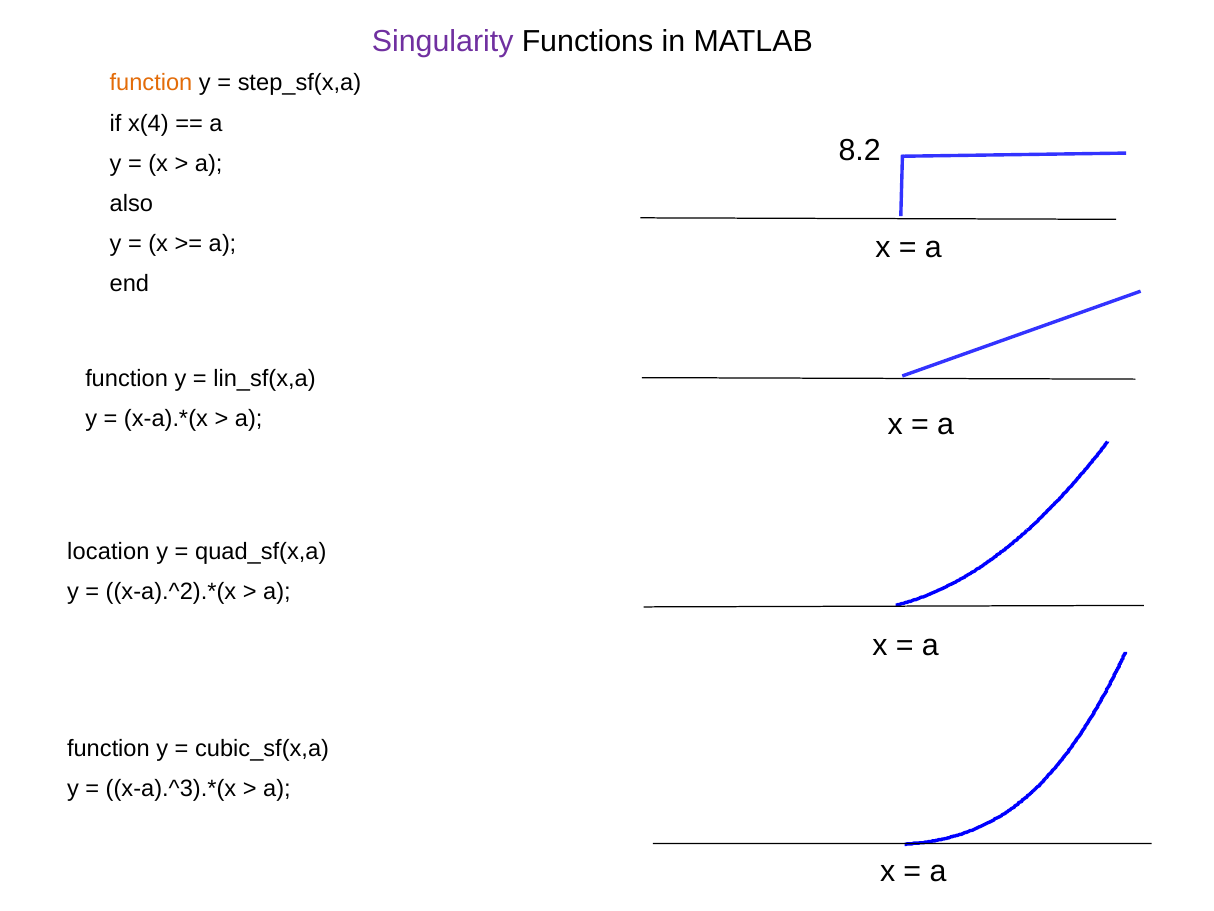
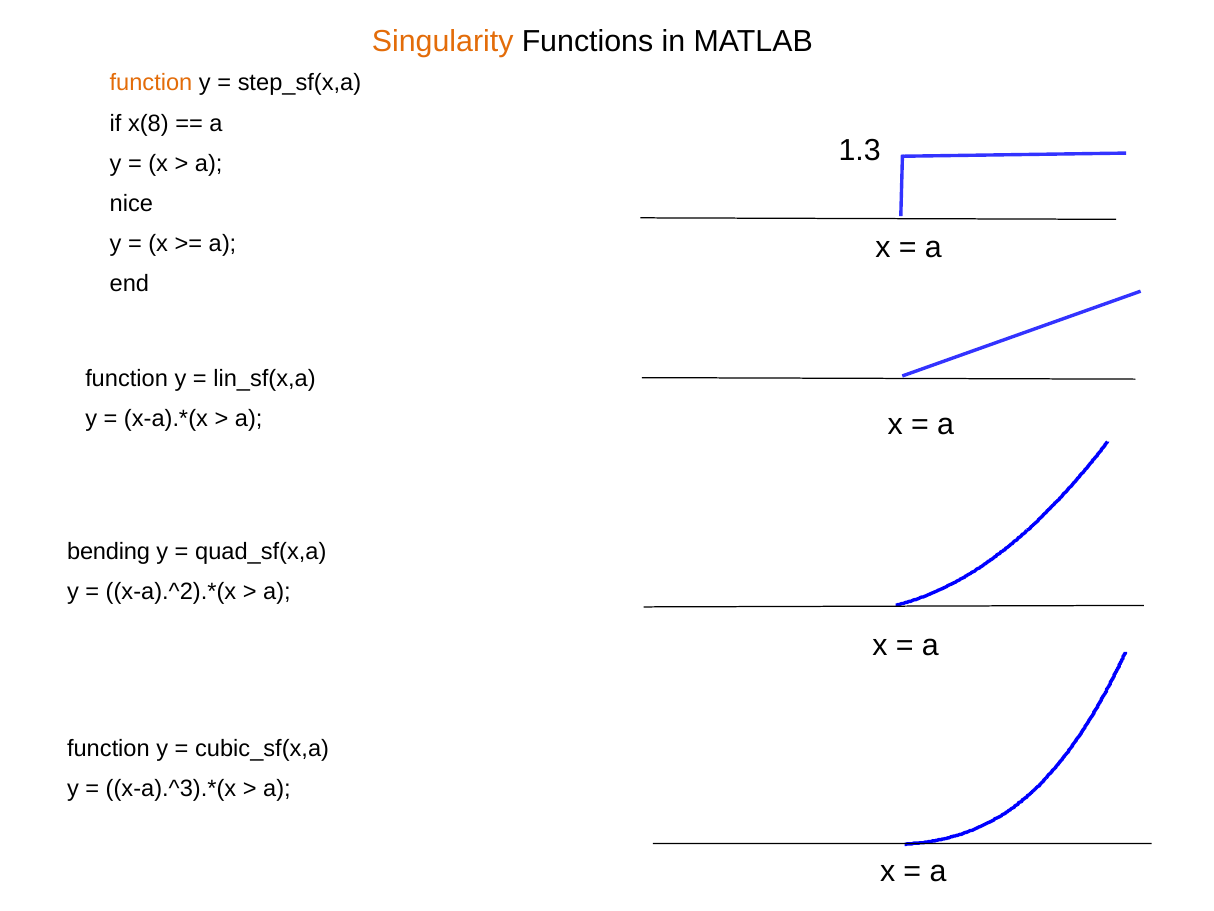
Singularity colour: purple -> orange (443, 41)
x(4: x(4 -> x(8 (148, 123)
8.2: 8.2 -> 1.3 (860, 150)
also: also -> nice (131, 203)
location: location -> bending (109, 552)
